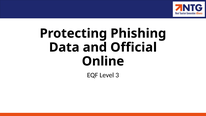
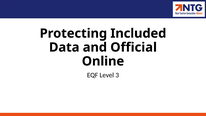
Phishing: Phishing -> Included (138, 33)
